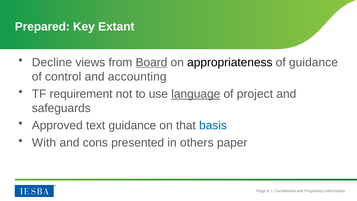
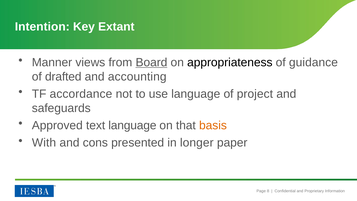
Prepared: Prepared -> Intention (42, 27)
Decline: Decline -> Manner (52, 62)
control: control -> drafted (63, 77)
requirement: requirement -> accordance (81, 94)
language underline: present -> none (196, 94)
text guidance: guidance -> language (132, 125)
basis colour: blue -> orange (213, 125)
others: others -> longer (197, 143)
